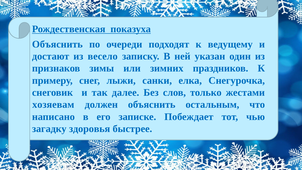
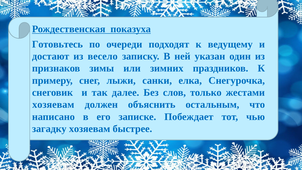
Объяснить: Объяснить -> Готовьтесь (57, 44)
загадку здоровья: здоровья -> хозяевам (90, 129)
